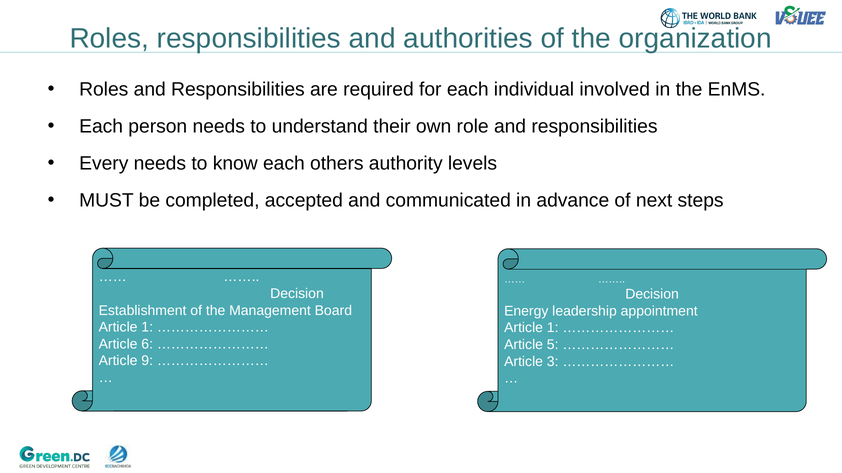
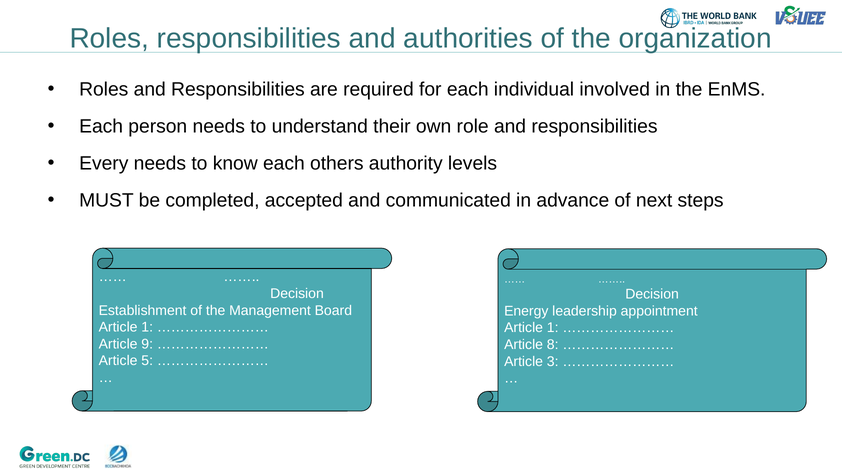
6: 6 -> 9 (147, 345)
5: 5 -> 8 (553, 345)
9: 9 -> 5 (147, 361)
